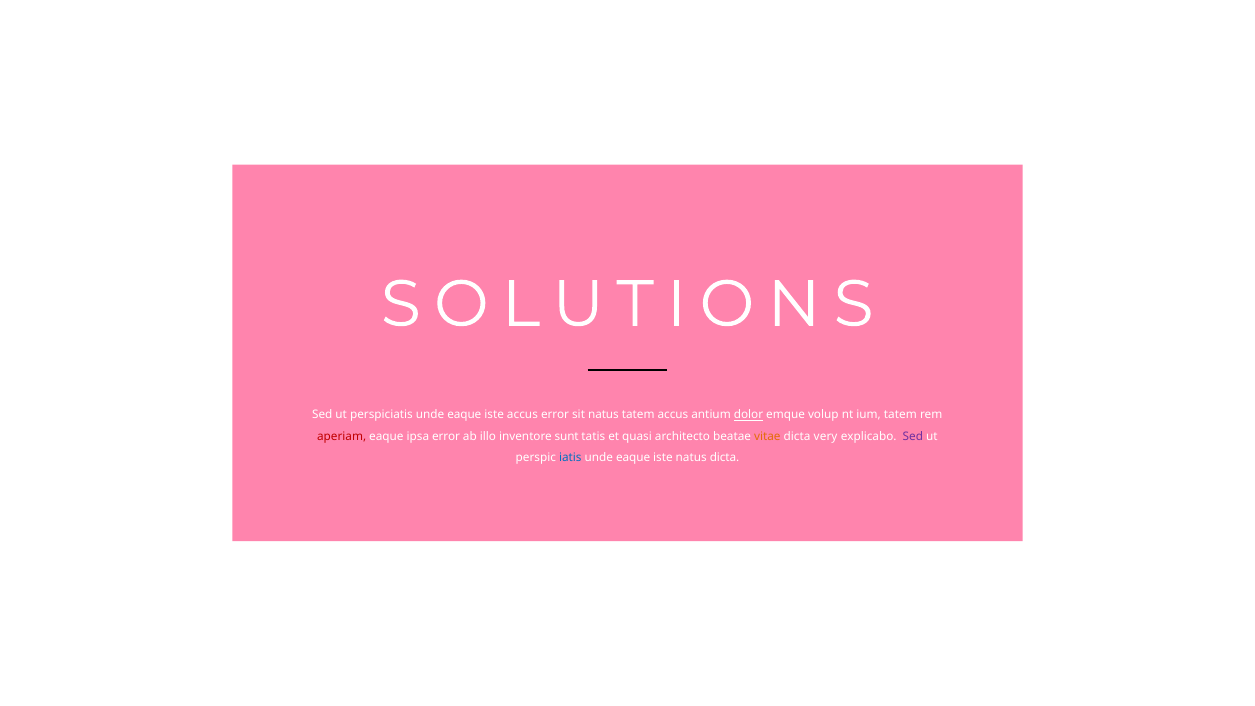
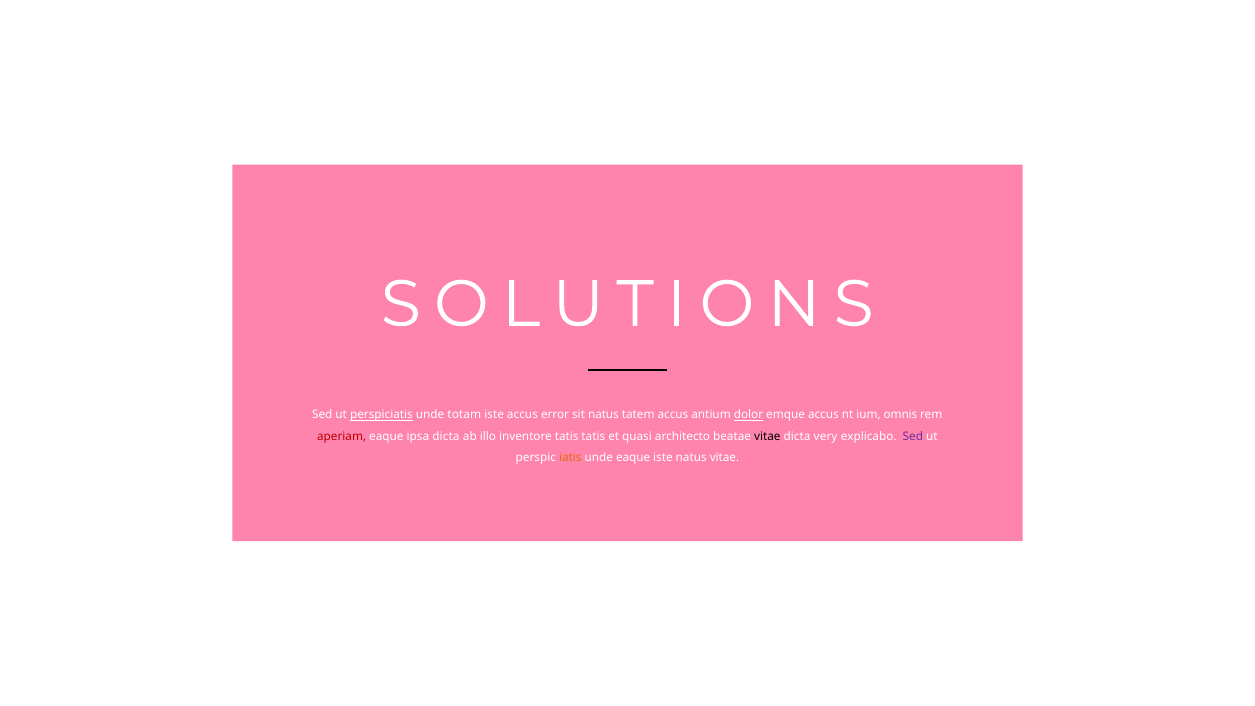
perspiciatis underline: none -> present (381, 415)
eaque: eaque -> totam (464, 415)
emque volup: volup -> accus (823, 415)
ium tatem: tatem -> omnis (900, 415)
ipsa error: error -> dicta (446, 436)
inventore sunt: sunt -> tatis (567, 436)
vitae colour: orange -> black (767, 436)
iatis colour: blue -> orange (570, 457)
natus dicta: dicta -> vitae (724, 457)
